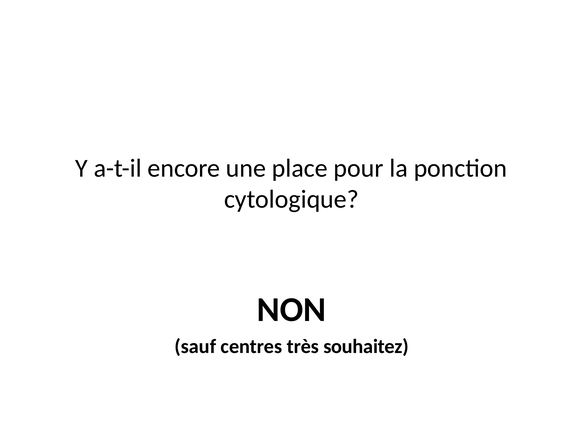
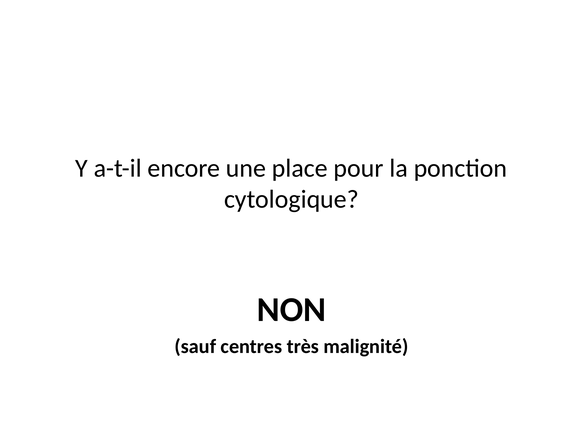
souhaitez: souhaitez -> malignité (366, 347)
